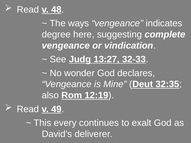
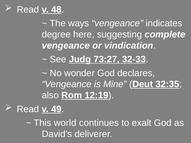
13:27: 13:27 -> 73:27 (107, 59)
every: every -> world (65, 123)
